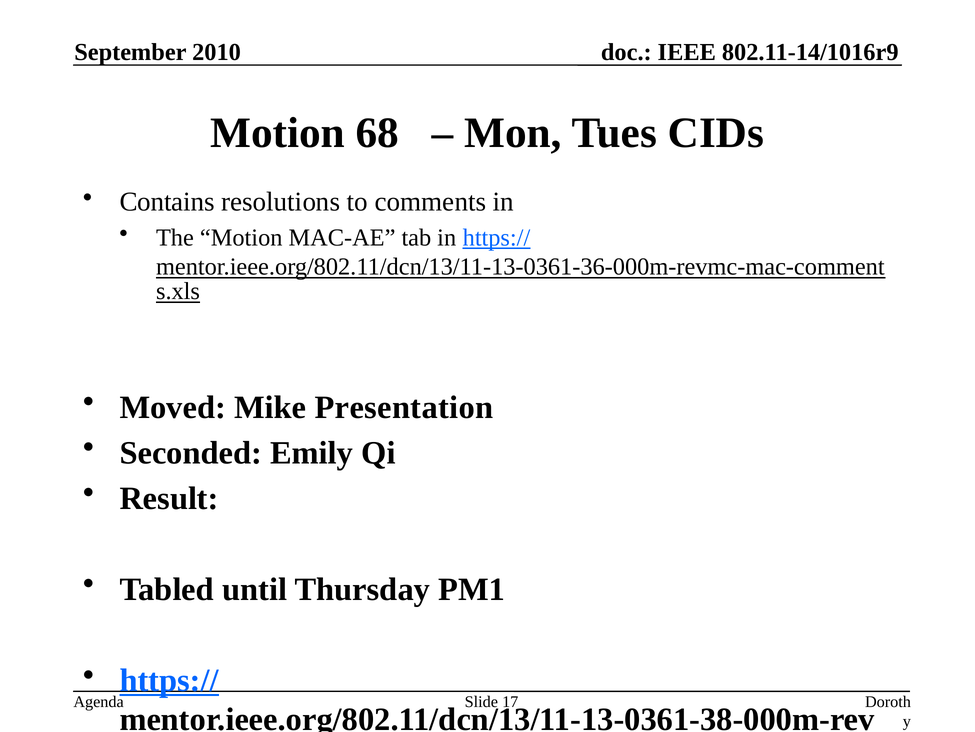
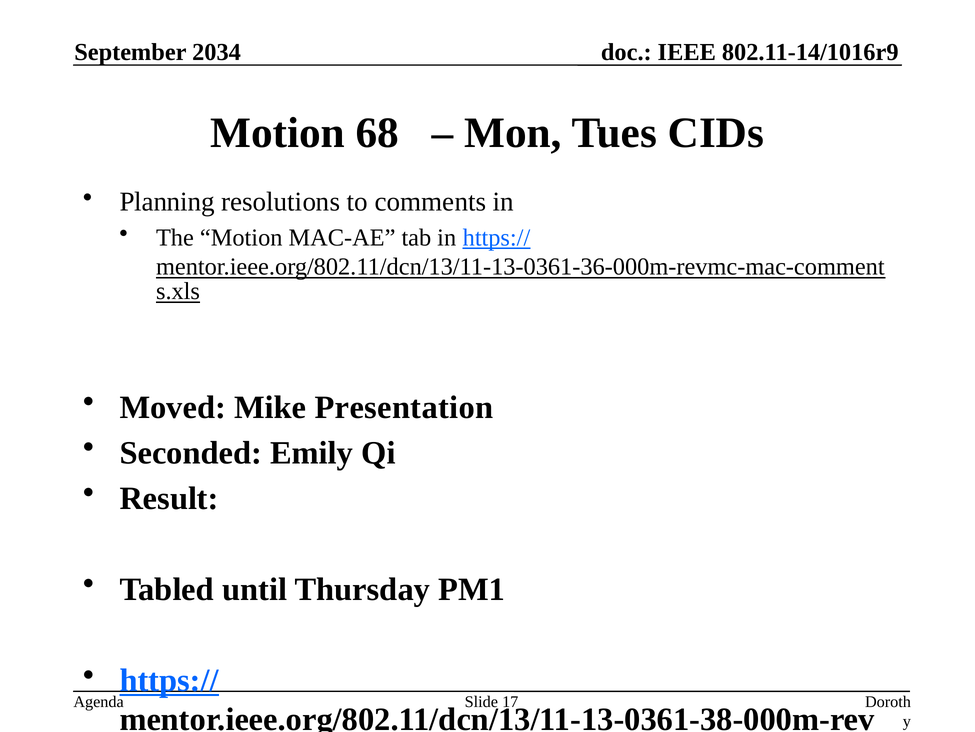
2010: 2010 -> 2034 (217, 52)
Contains: Contains -> Planning (167, 202)
